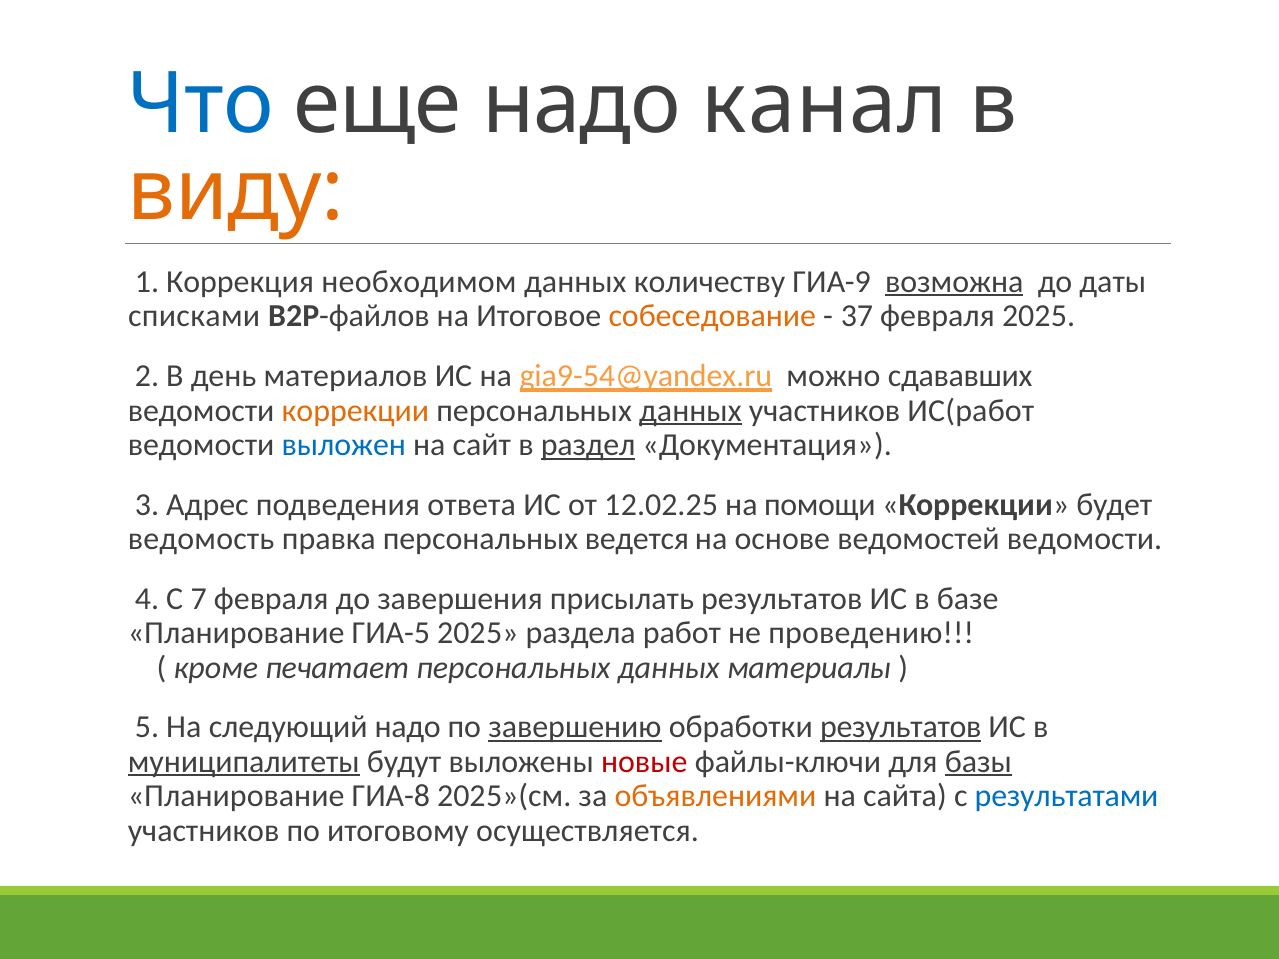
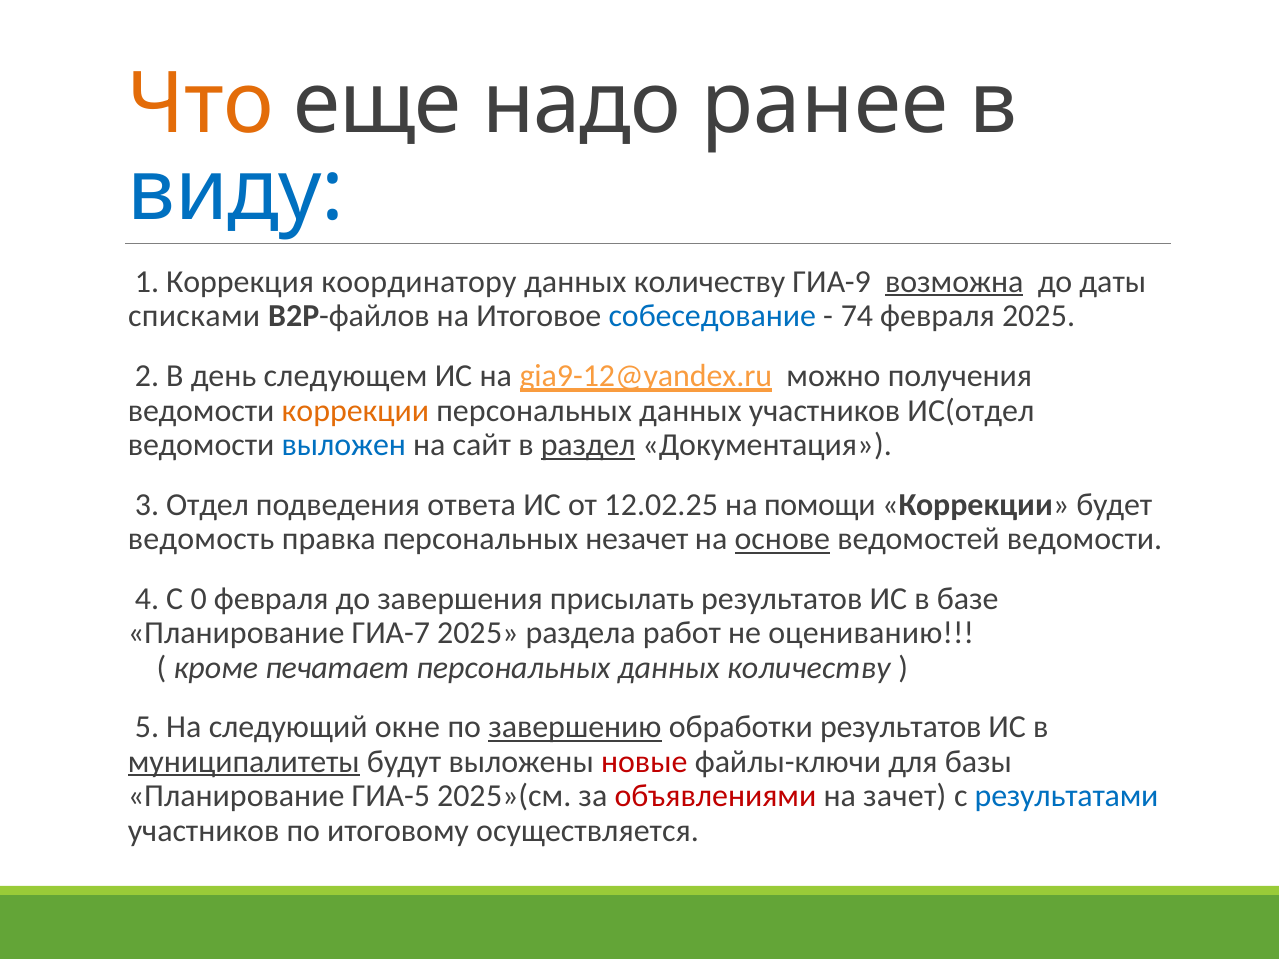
Что colour: blue -> orange (201, 104)
канал: канал -> ранее (825, 104)
виду colour: orange -> blue (236, 191)
необходимом: необходимом -> координатору (419, 282)
собеседование colour: orange -> blue (712, 316)
37: 37 -> 74 (857, 316)
материалов: материалов -> следующем (345, 376)
gia9-54@yandex.ru: gia9-54@yandex.ru -> gia9-12@yandex.ru (646, 376)
сдававших: сдававших -> получения (960, 376)
данных underline: present -> none (690, 411)
ИС(работ: ИС(работ -> ИС(отдел (971, 411)
Адрес: Адрес -> Отдел (208, 505)
ведется: ведется -> незачет (637, 539)
основе underline: none -> present (782, 539)
7: 7 -> 0 (199, 599)
ГИА-5: ГИА-5 -> ГИА-7 (391, 633)
проведению: проведению -> оцениванию (871, 633)
персональных данных материалы: материалы -> количеству (809, 668)
следующий надо: надо -> окне (407, 727)
результатов underline: present -> none (901, 727)
базы underline: present -> none (978, 762)
ГИА-8: ГИА-8 -> ГИА-5 (391, 796)
объявлениями colour: orange -> red (715, 796)
сайта: сайта -> зачет (905, 796)
